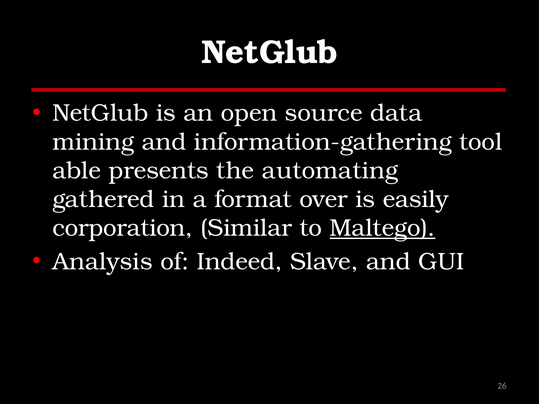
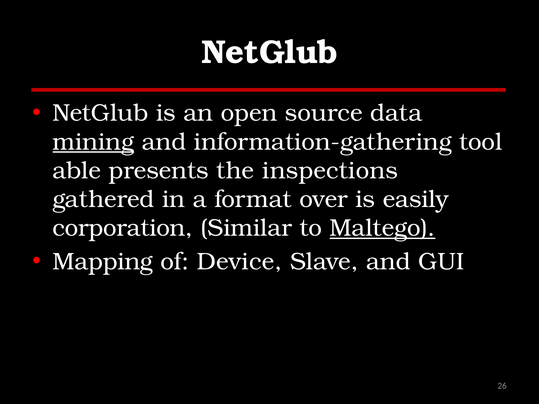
mining underline: none -> present (93, 142)
automating: automating -> inspections (330, 171)
Analysis: Analysis -> Mapping (103, 262)
Indeed: Indeed -> Device (240, 262)
